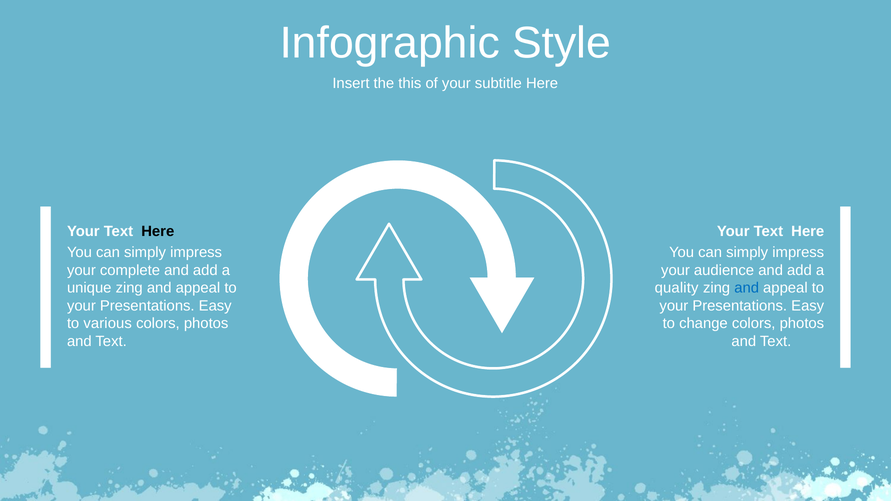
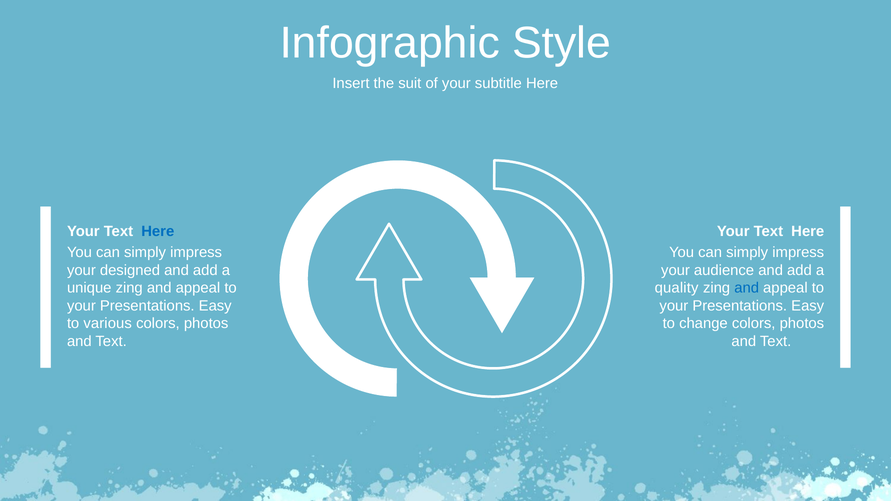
this: this -> suit (410, 83)
Here colour: black -> blue (158, 231)
complete: complete -> designed (130, 270)
